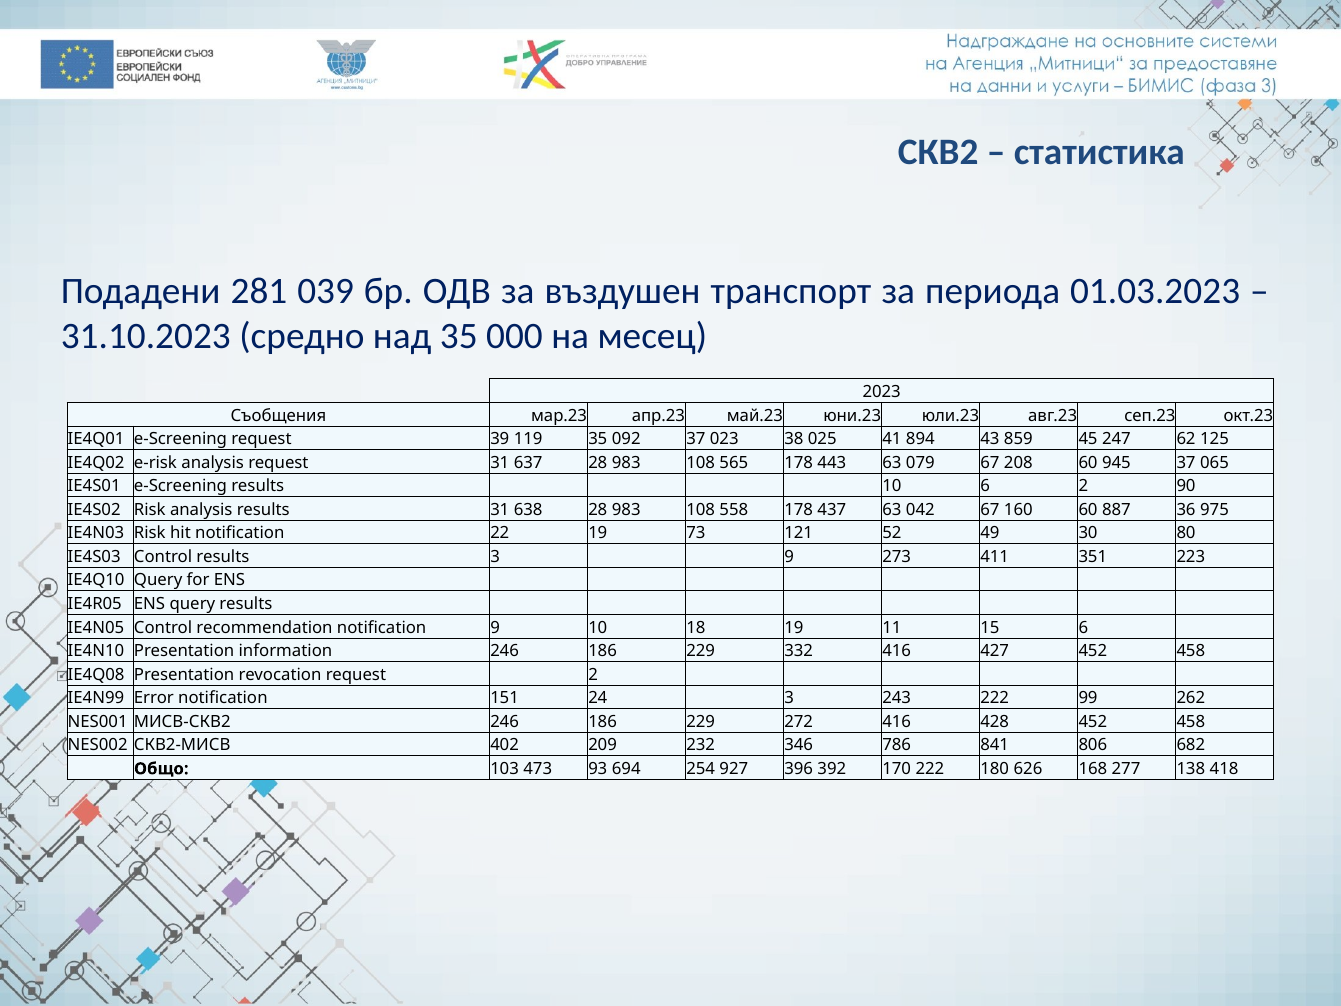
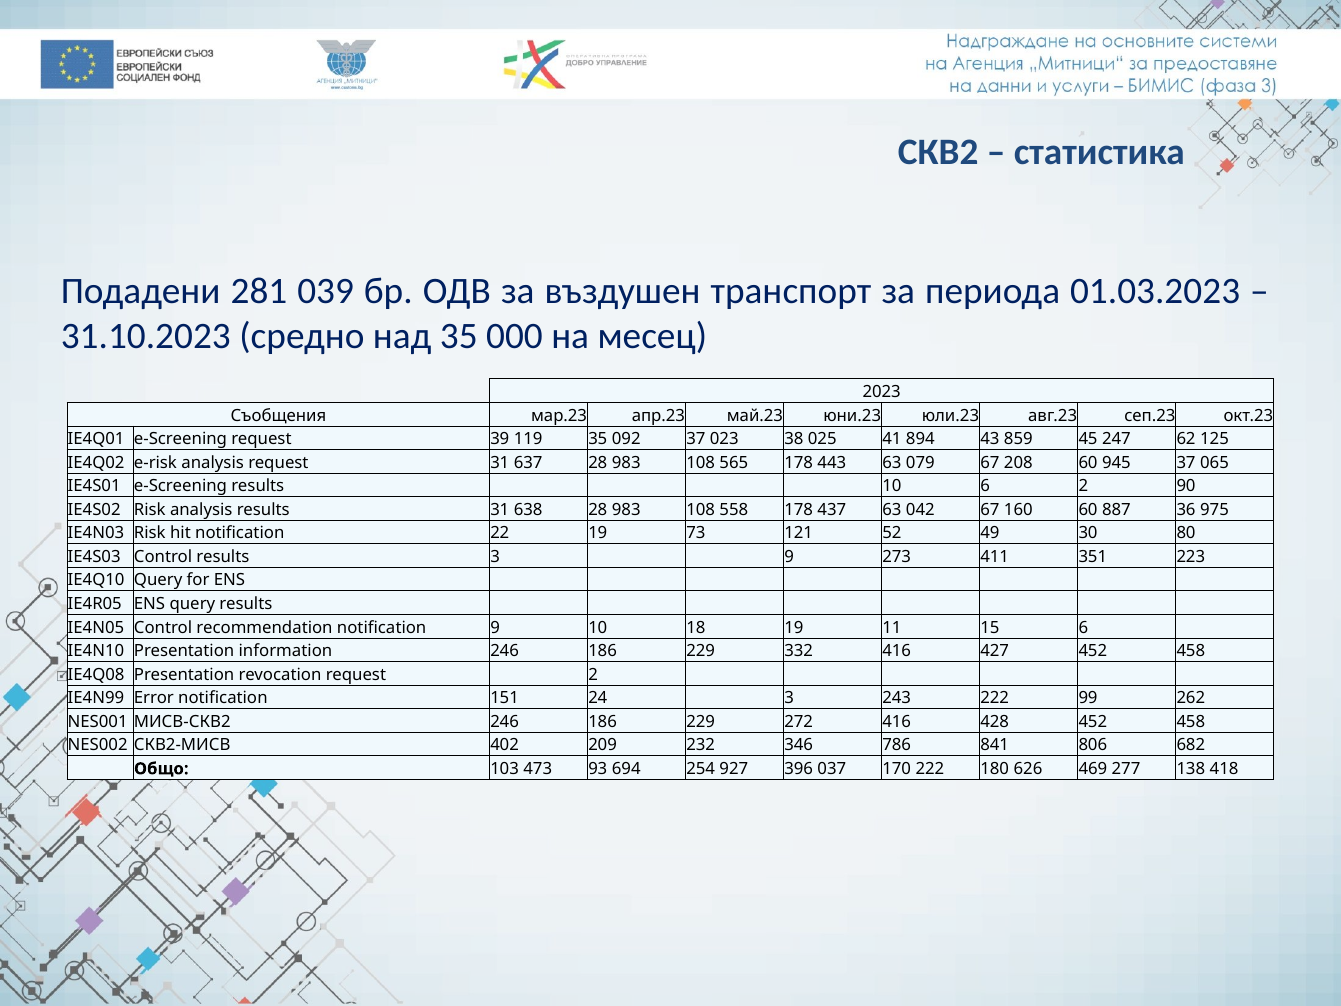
392: 392 -> 037 (832, 769)
168: 168 -> 469 (1093, 769)
